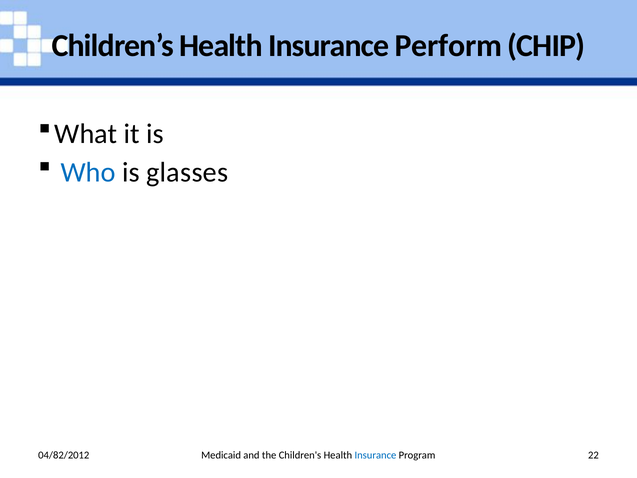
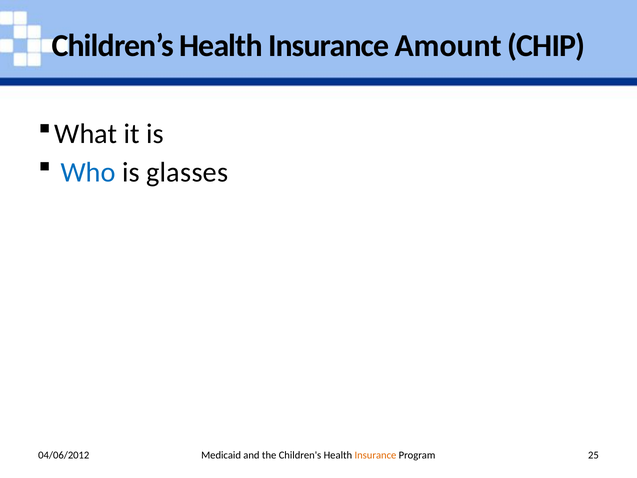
Perform: Perform -> Amount (448, 46)
04/82/2012: 04/82/2012 -> 04/06/2012 (64, 455)
Insurance colour: blue -> orange (375, 455)
22: 22 -> 25 (593, 455)
